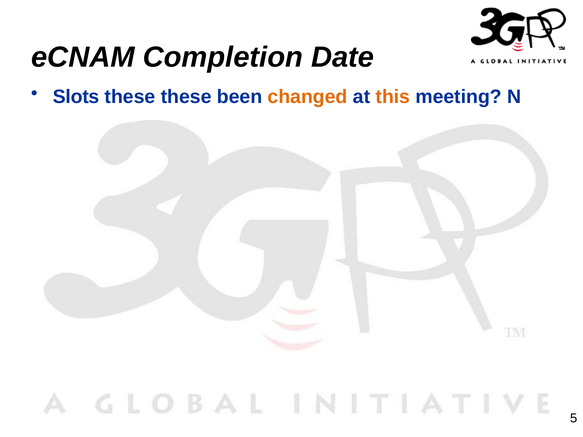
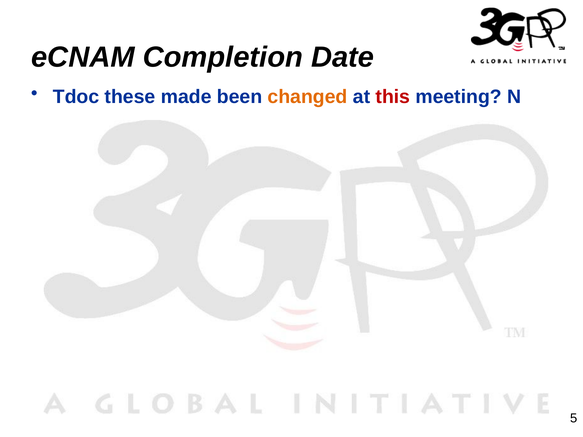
Slots: Slots -> Tdoc (76, 97)
these these: these -> made (186, 97)
this colour: orange -> red (393, 97)
